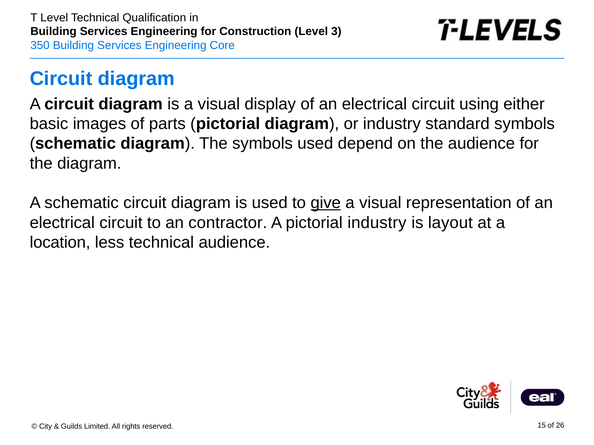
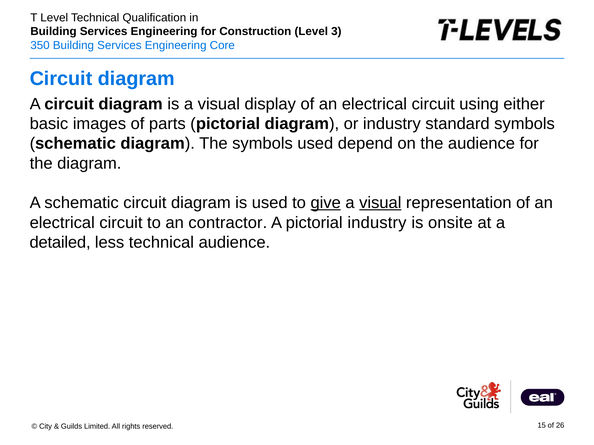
visual underline: none -> present (380, 203)
layout: layout -> onsite (450, 223)
location: location -> detailed (60, 243)
